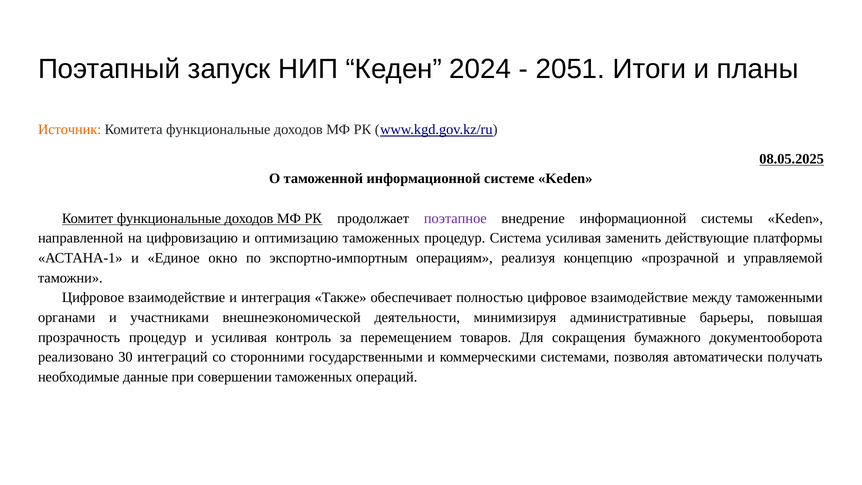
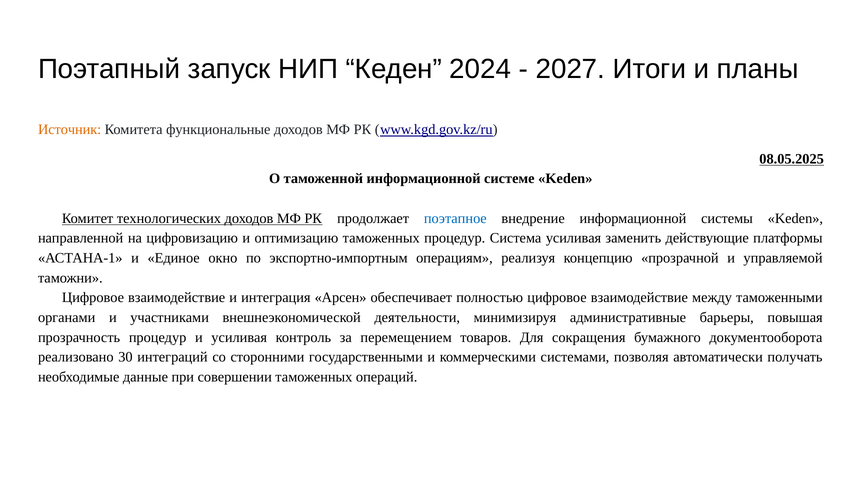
2051: 2051 -> 2027 (570, 69)
Комитет функциональные: функциональные -> технологических (169, 218)
поэтапное colour: purple -> blue (455, 218)
Также: Также -> Арсен (341, 298)
